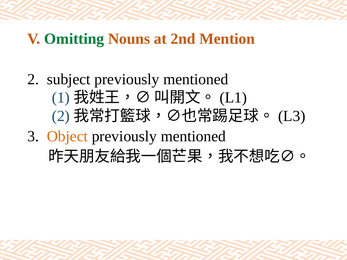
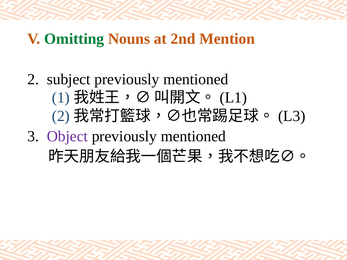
Object colour: orange -> purple (67, 136)
